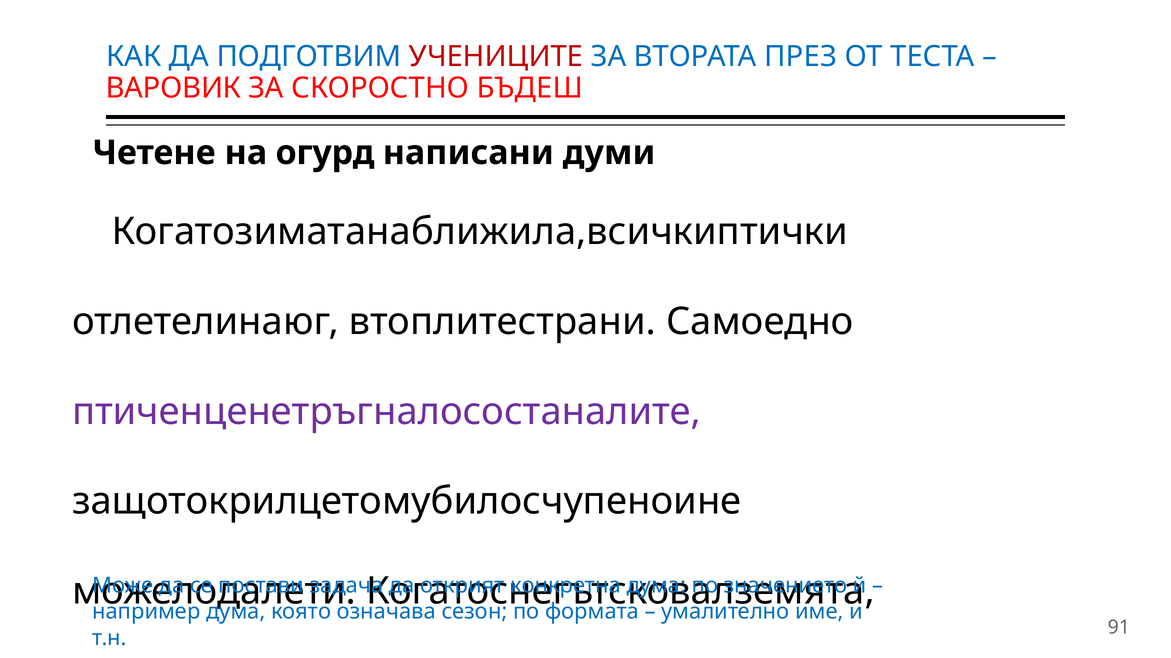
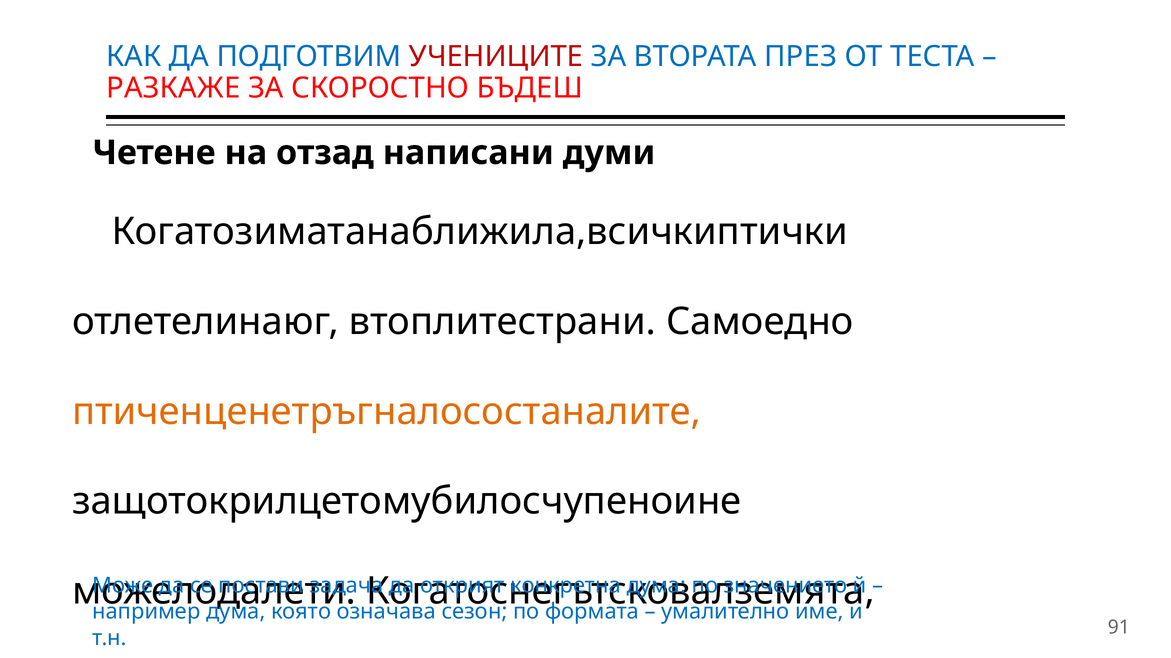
ВАРОВИК: ВАРОВИК -> РАЗКАЖЕ (173, 88)
огурд: огурд -> отзад (325, 153)
птиченценетръгналосостаналите colour: purple -> orange (387, 412)
